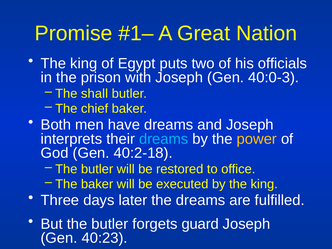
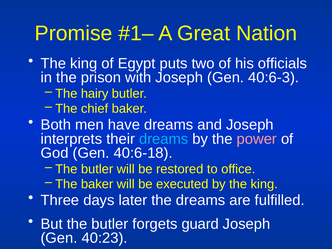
40:0-3: 40:0-3 -> 40:6-3 (274, 78)
shall: shall -> hairy (95, 94)
power colour: yellow -> pink (257, 139)
40:2-18: 40:2-18 -> 40:6-18 (143, 153)
